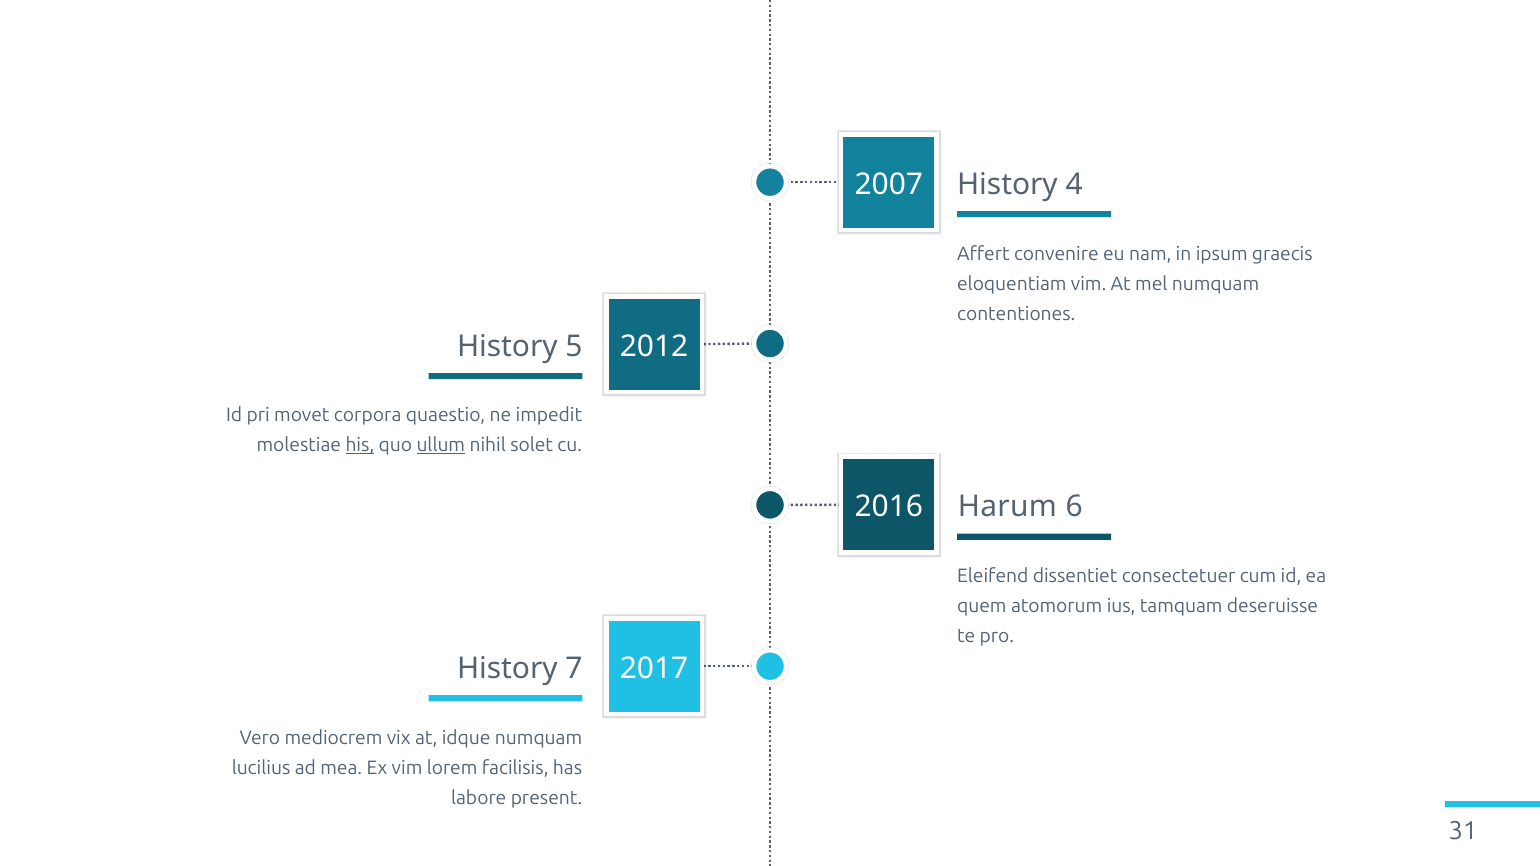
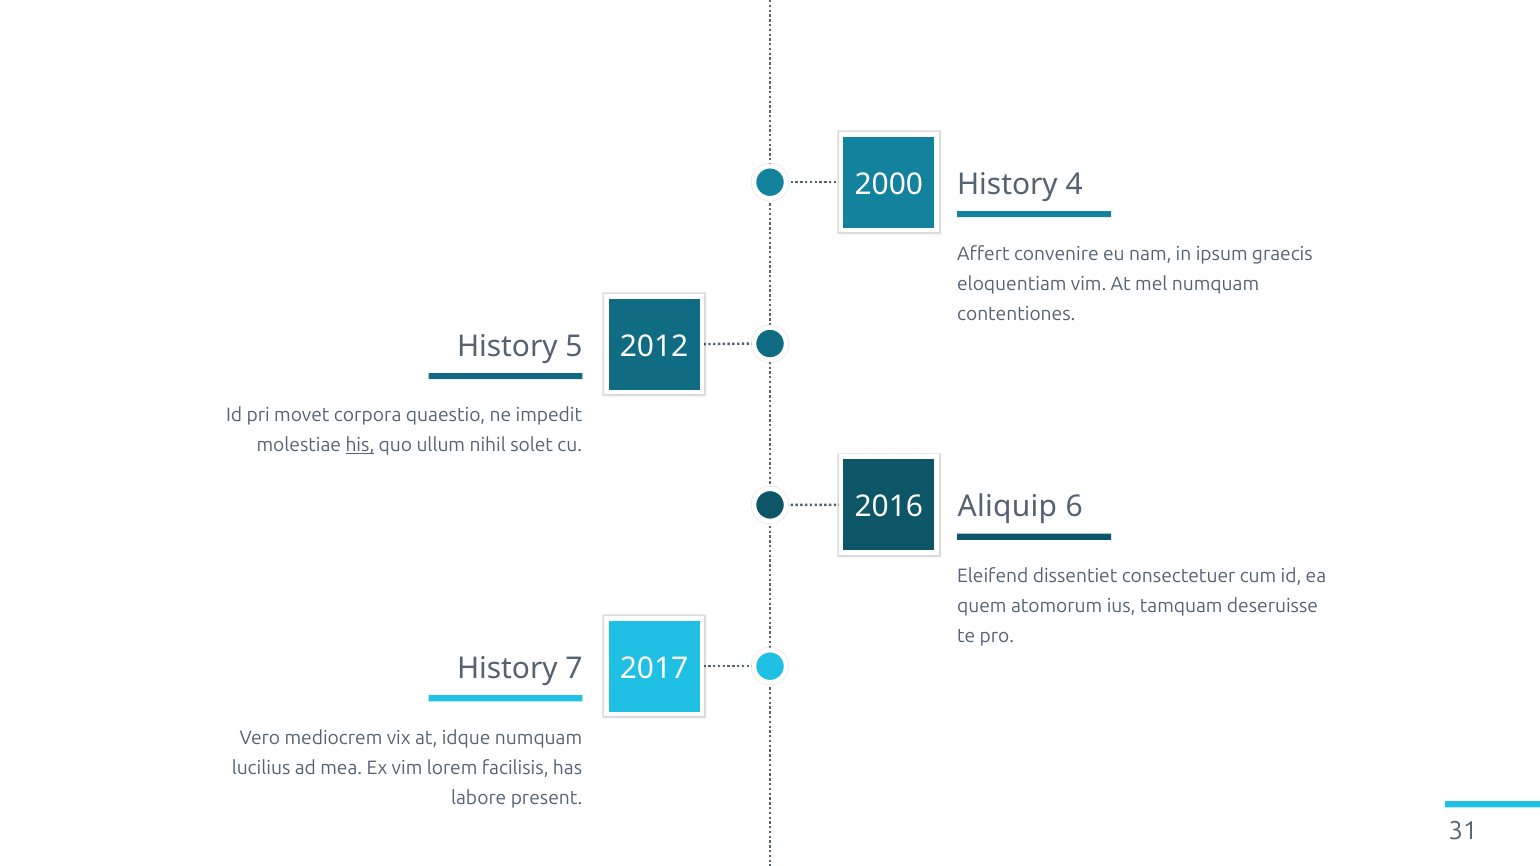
2007: 2007 -> 2000 (889, 184)
ullum underline: present -> none (441, 446)
Harum: Harum -> Aliquip (1007, 507)
